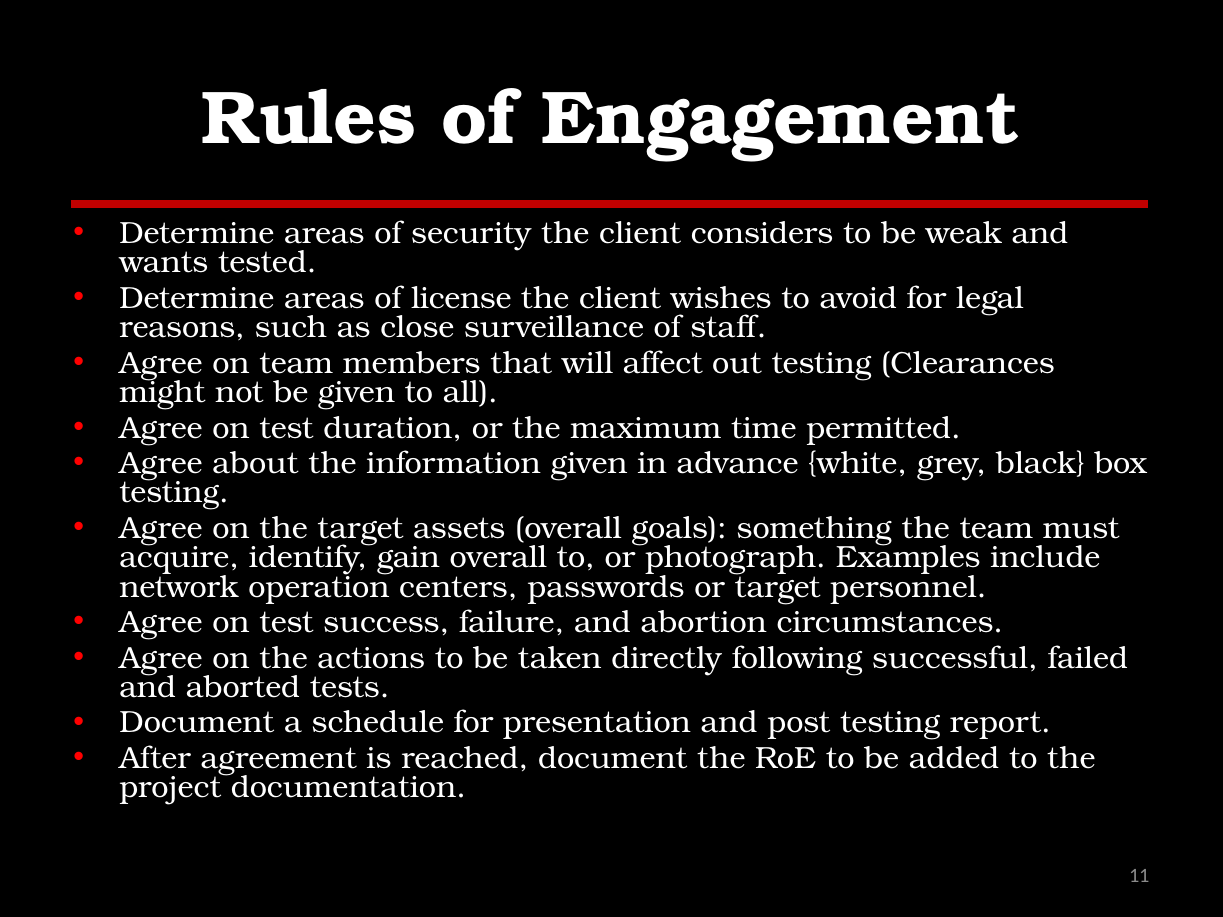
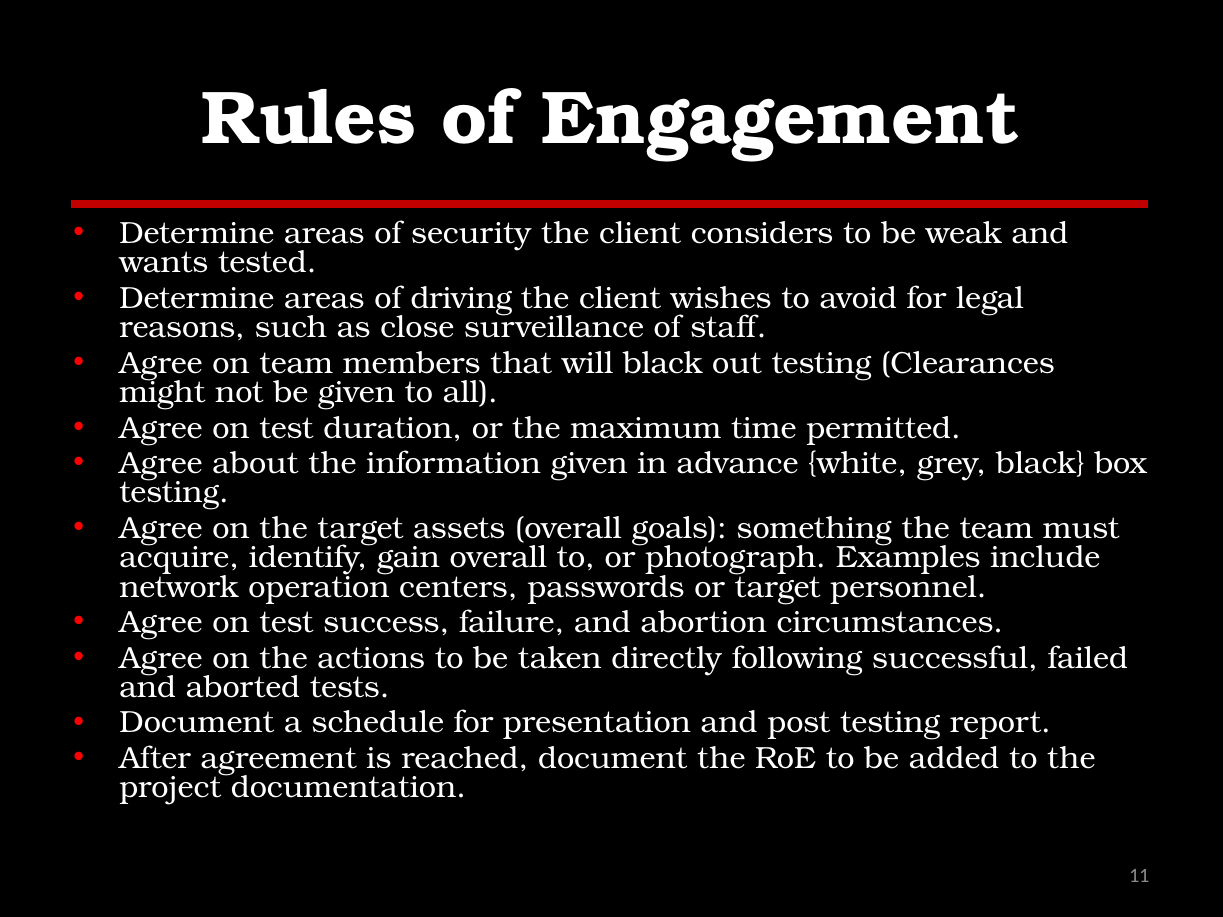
license: license -> driving (461, 298)
will affect: affect -> black (663, 363)
